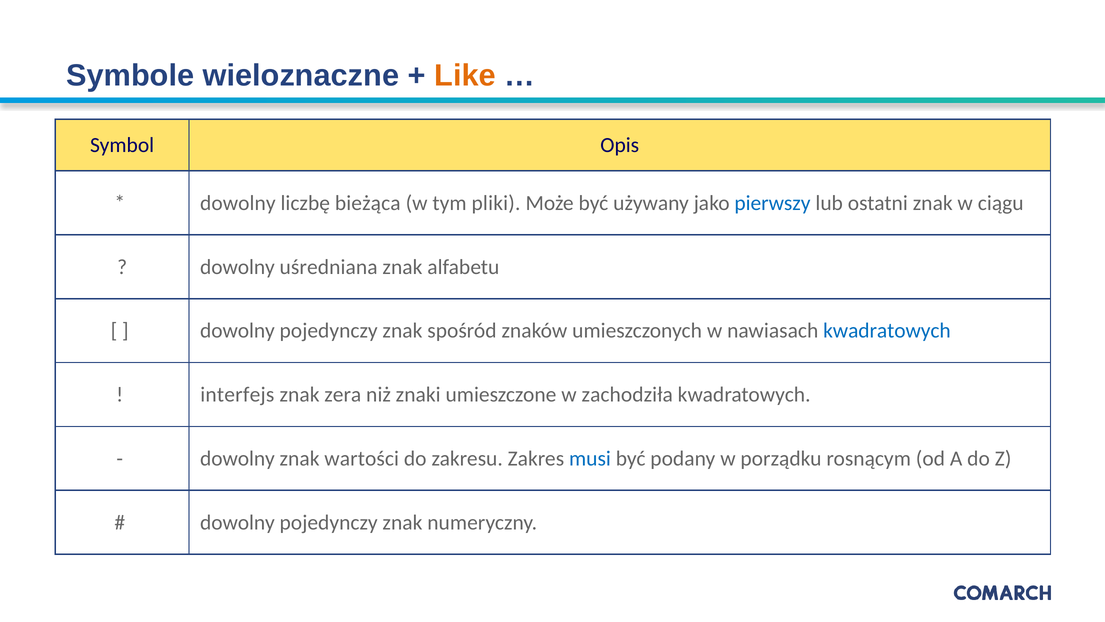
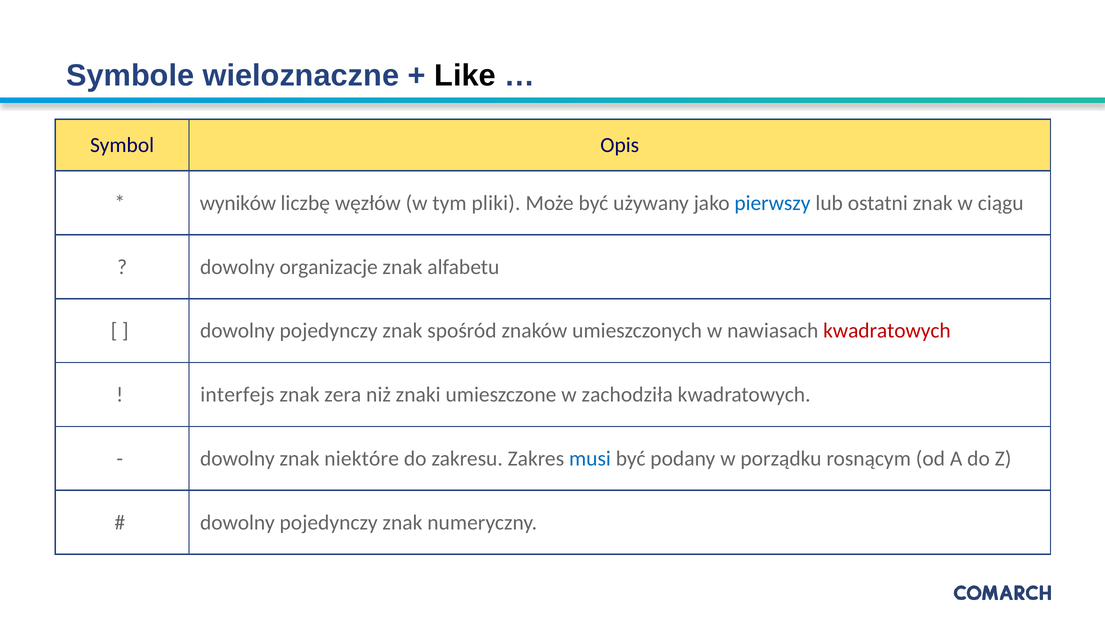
Like colour: orange -> black (465, 76)
dowolny: dowolny -> wyników (238, 203)
bieżąca: bieżąca -> węzłów (368, 203)
uśredniana: uśredniana -> organizacje (329, 267)
kwadratowych colour: blue -> red (887, 331)
wartości: wartości -> niektóre (362, 458)
